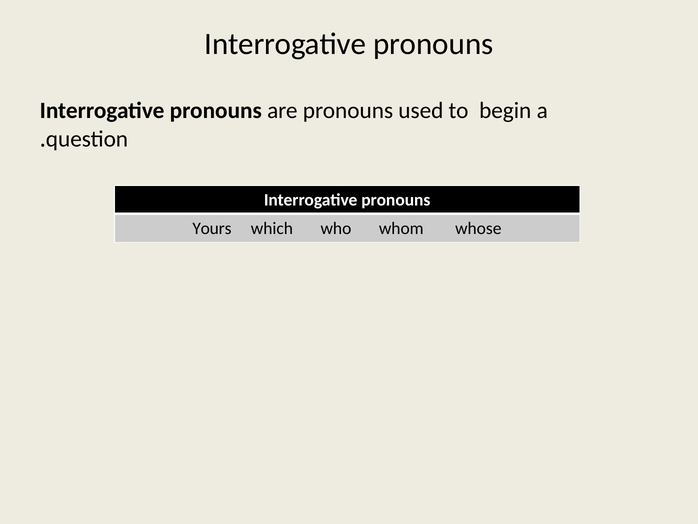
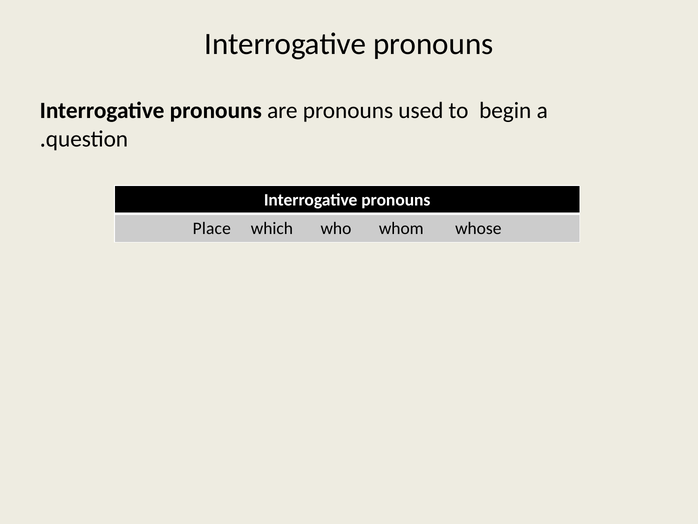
Yours: Yours -> Place (212, 228)
